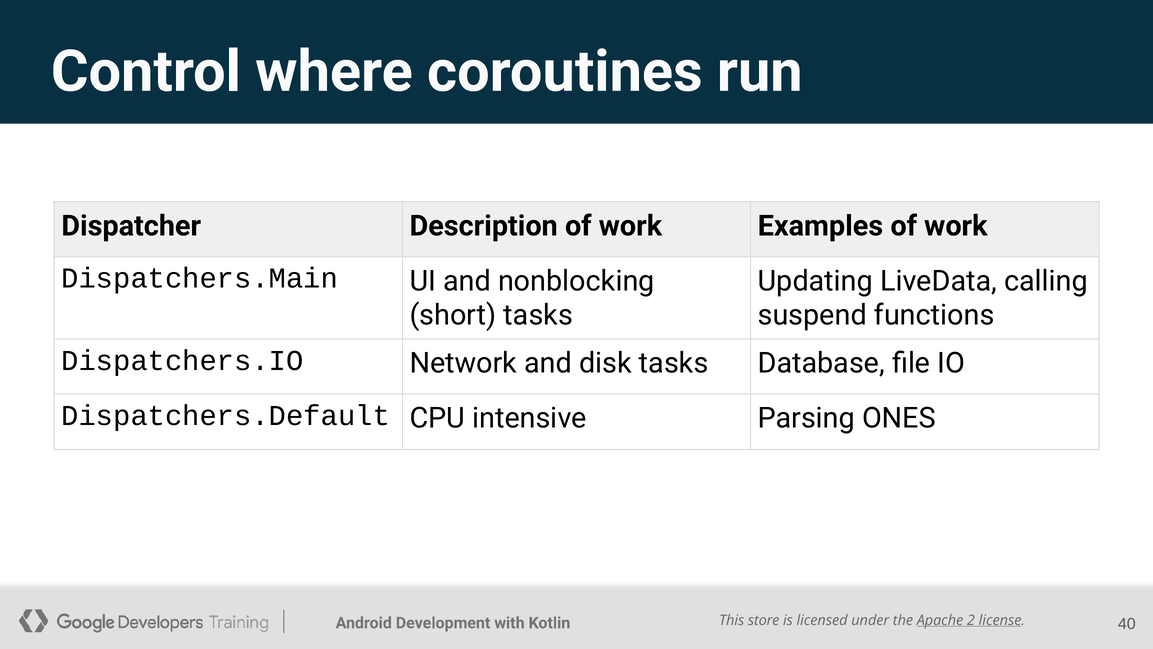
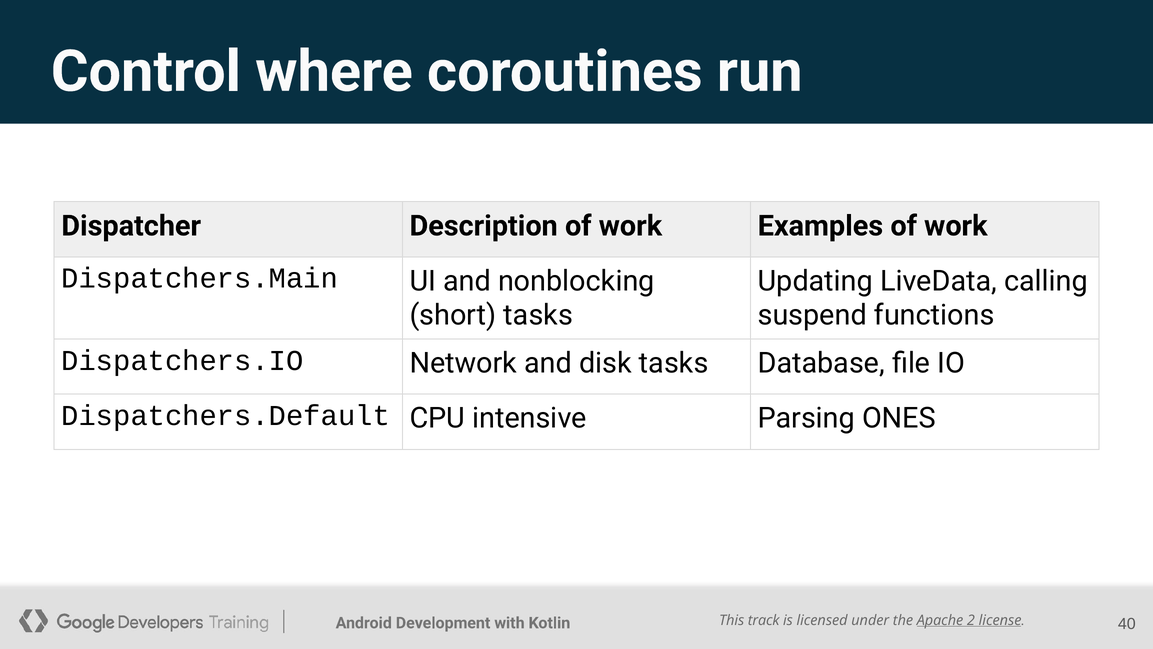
store: store -> track (764, 620)
